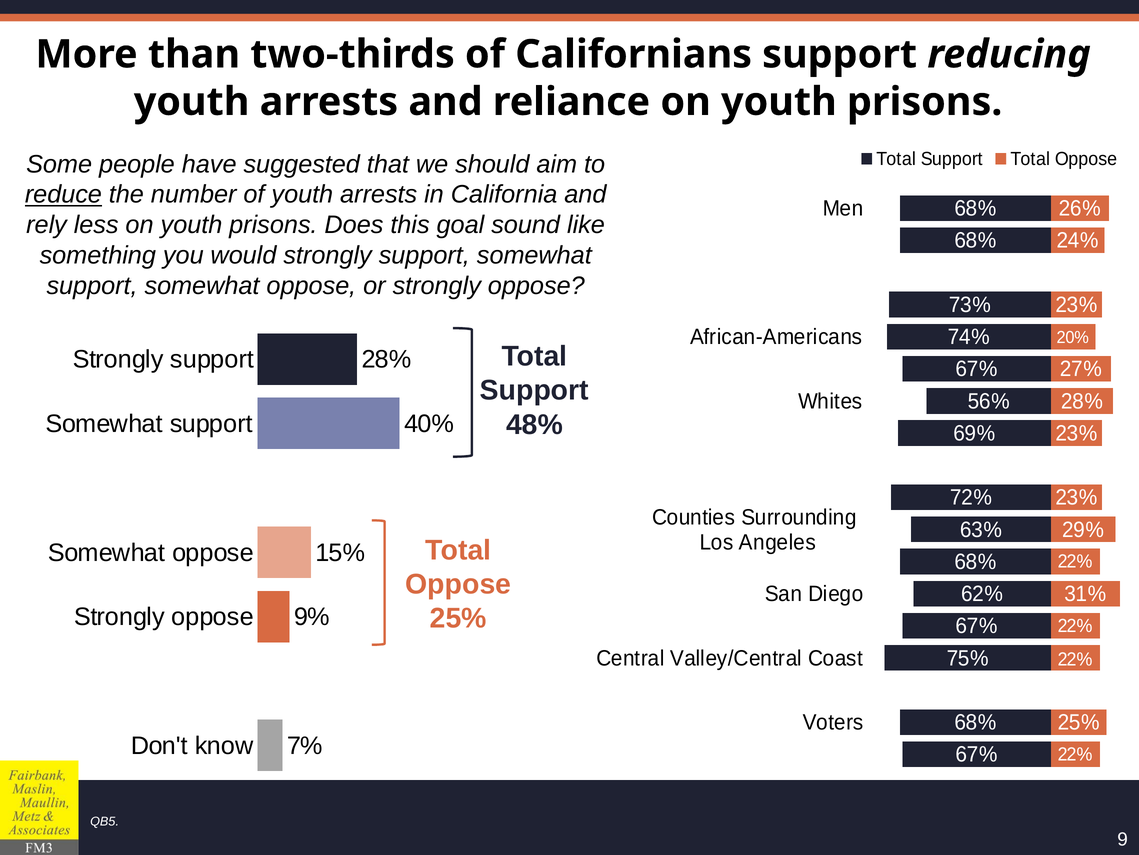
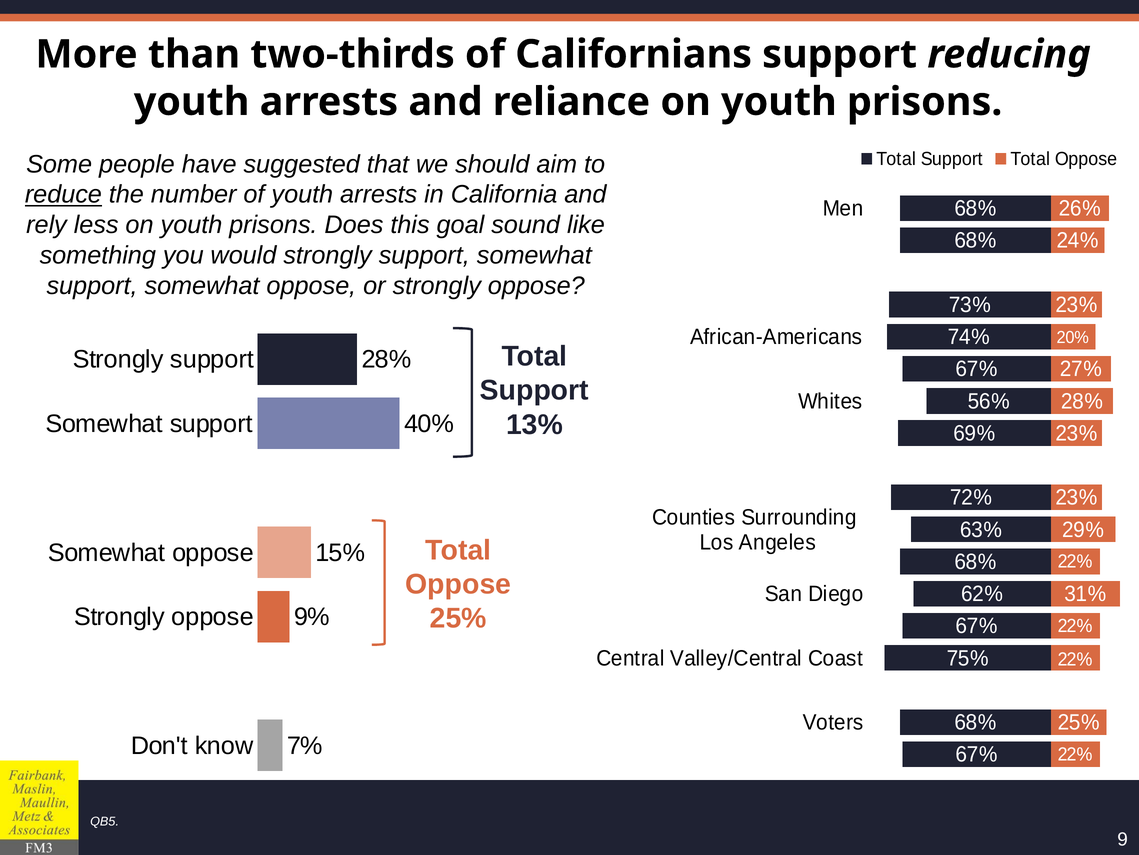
48%: 48% -> 13% (534, 424)
